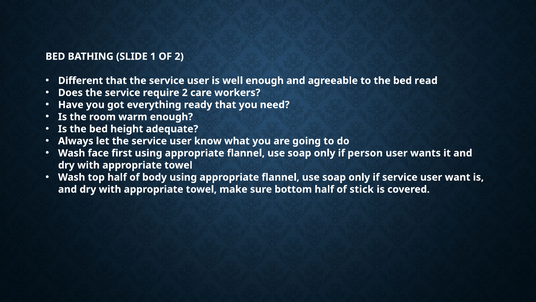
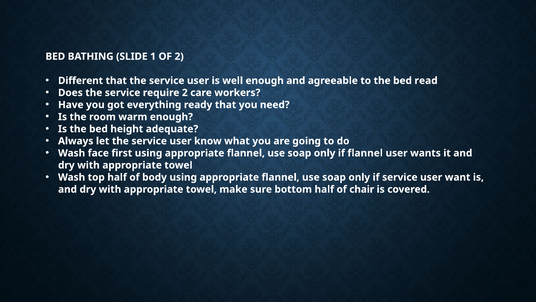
if person: person -> flannel (365, 153)
stick: stick -> chair (362, 189)
